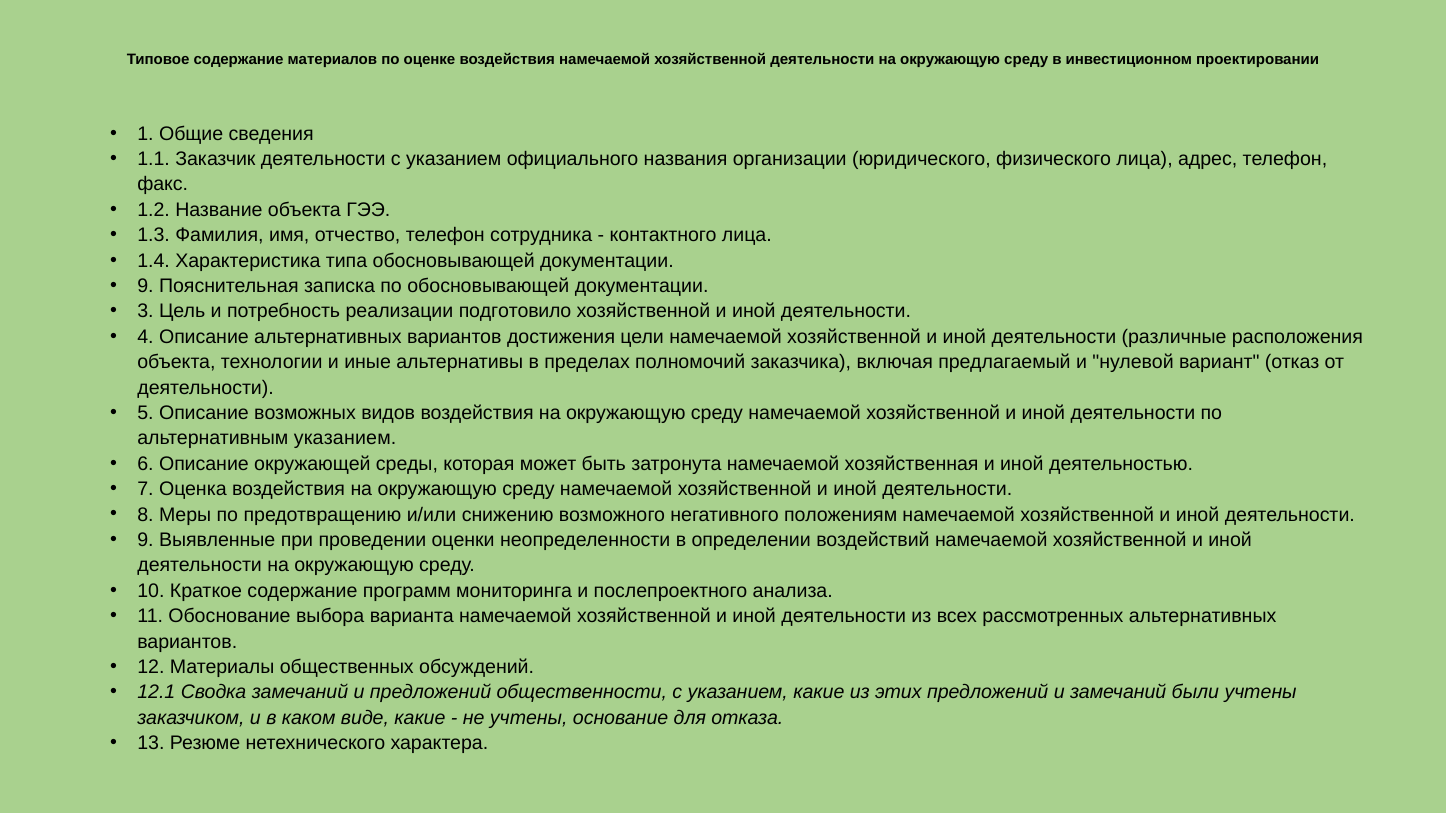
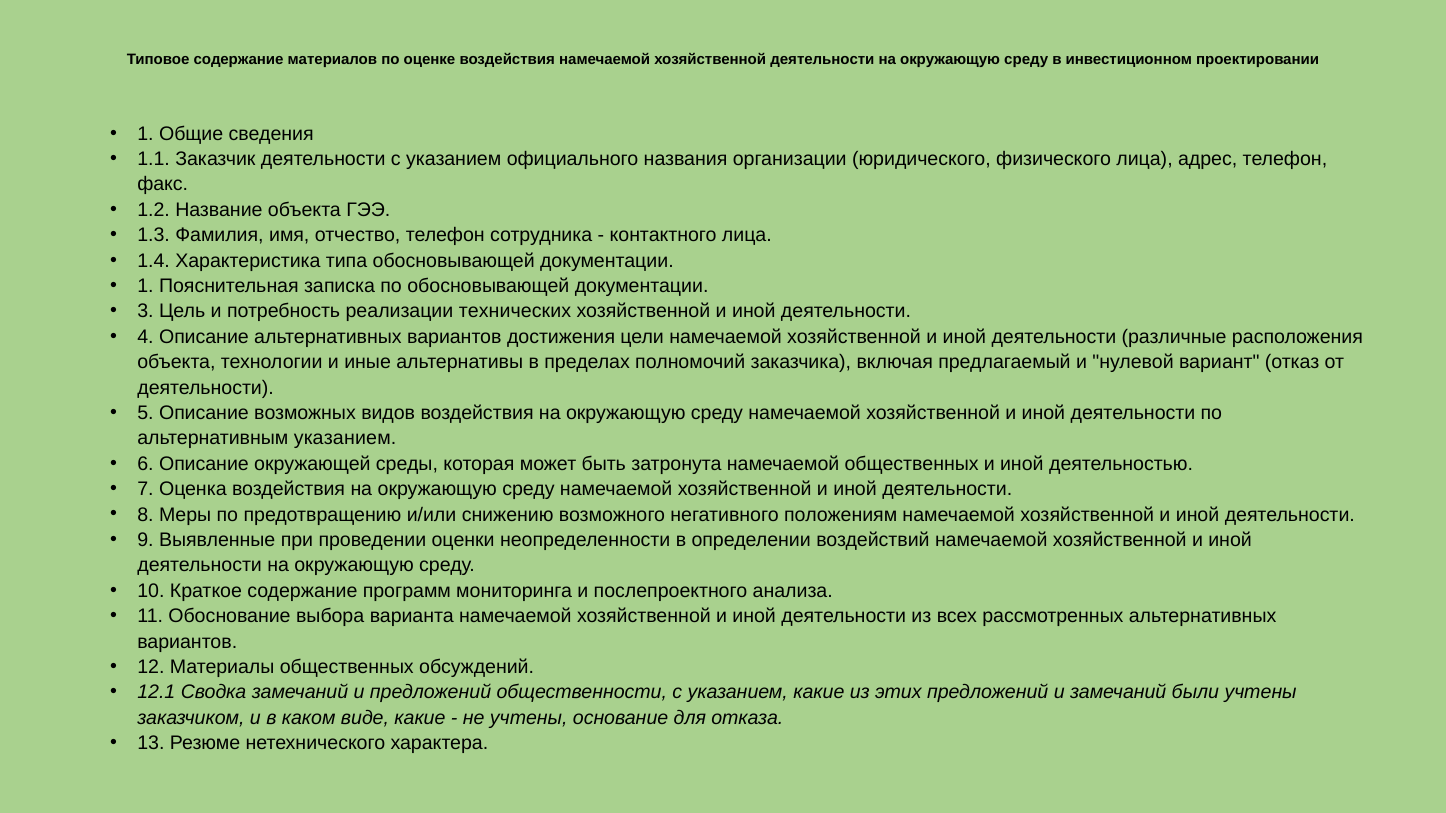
9: 9 -> 1 (146, 286)
подготовило: подготовило -> технических (515, 312)
намечаемой хозяйственная: хозяйственная -> общественных (912, 464)
